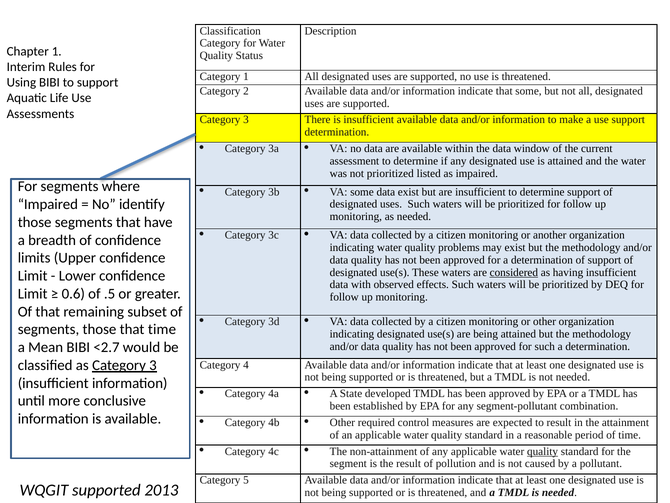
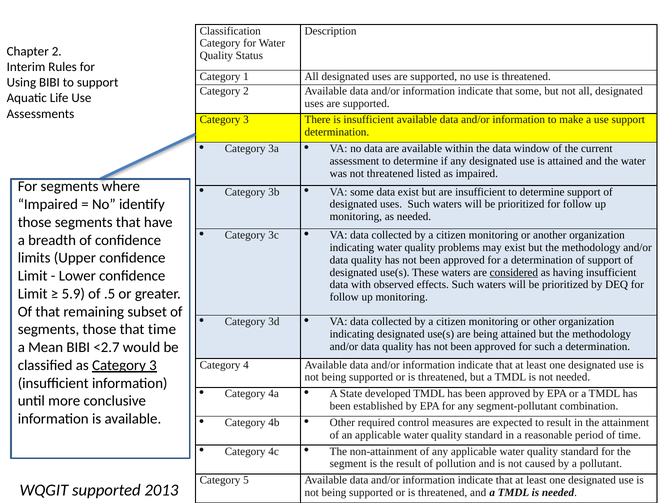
Chapter 1: 1 -> 2 (57, 51)
not prioritized: prioritized -> threatened (390, 173)
0.6: 0.6 -> 5.9 (73, 293)
quality underline: present -> none (543, 451)
